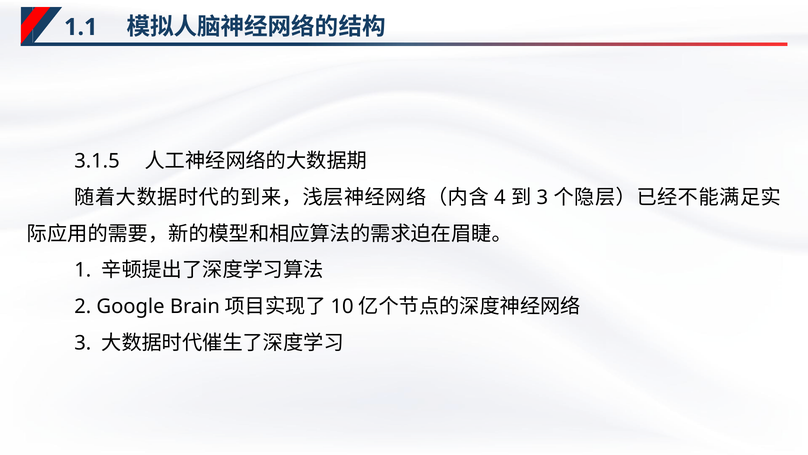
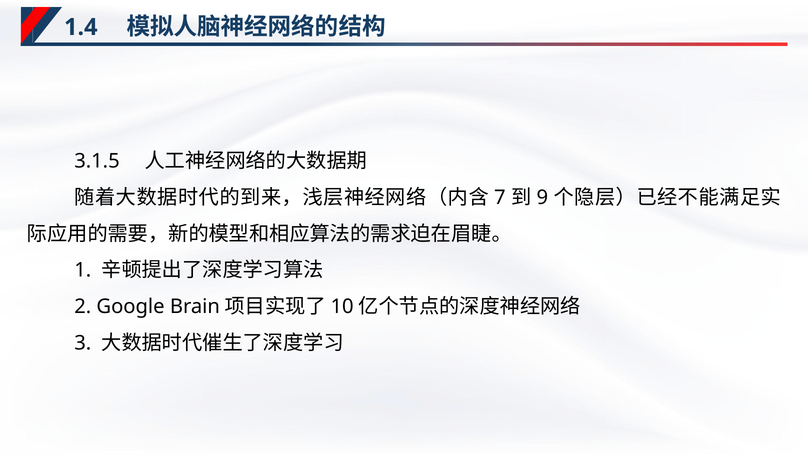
1.1: 1.1 -> 1.4 (81, 27)
4: 4 -> 7 (500, 197)
3: 3 -> 9 (542, 197)
